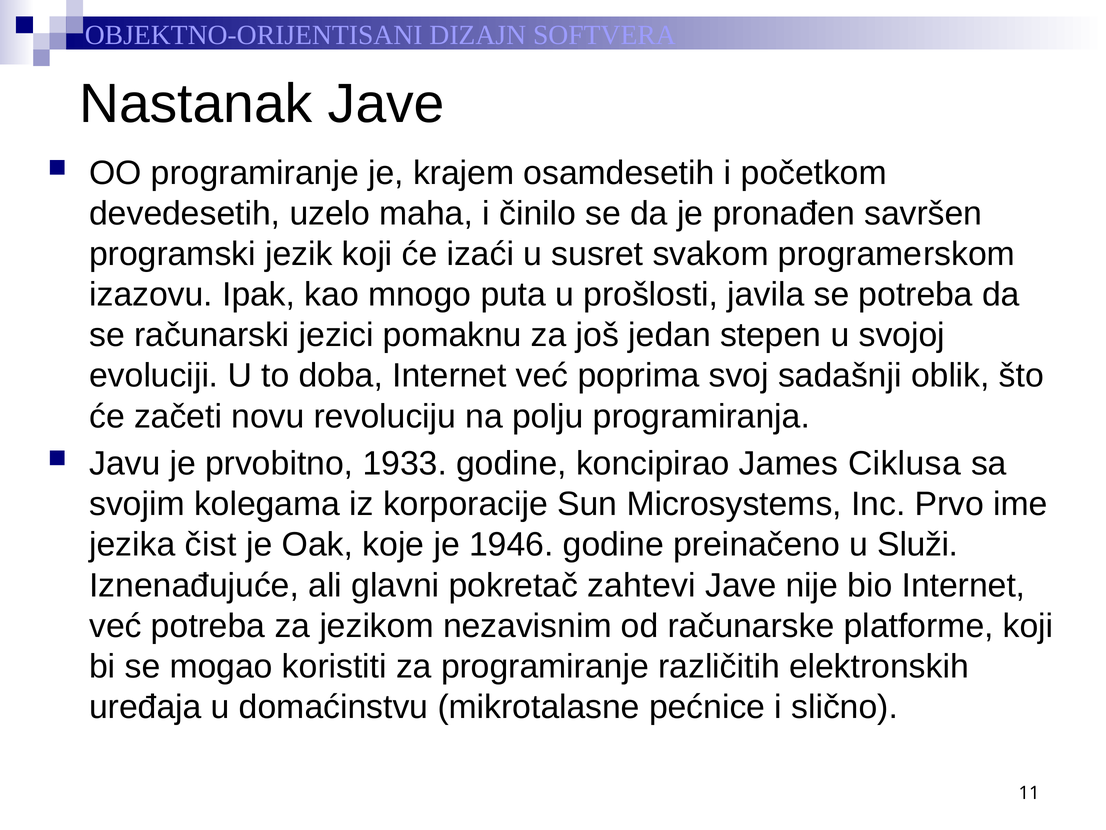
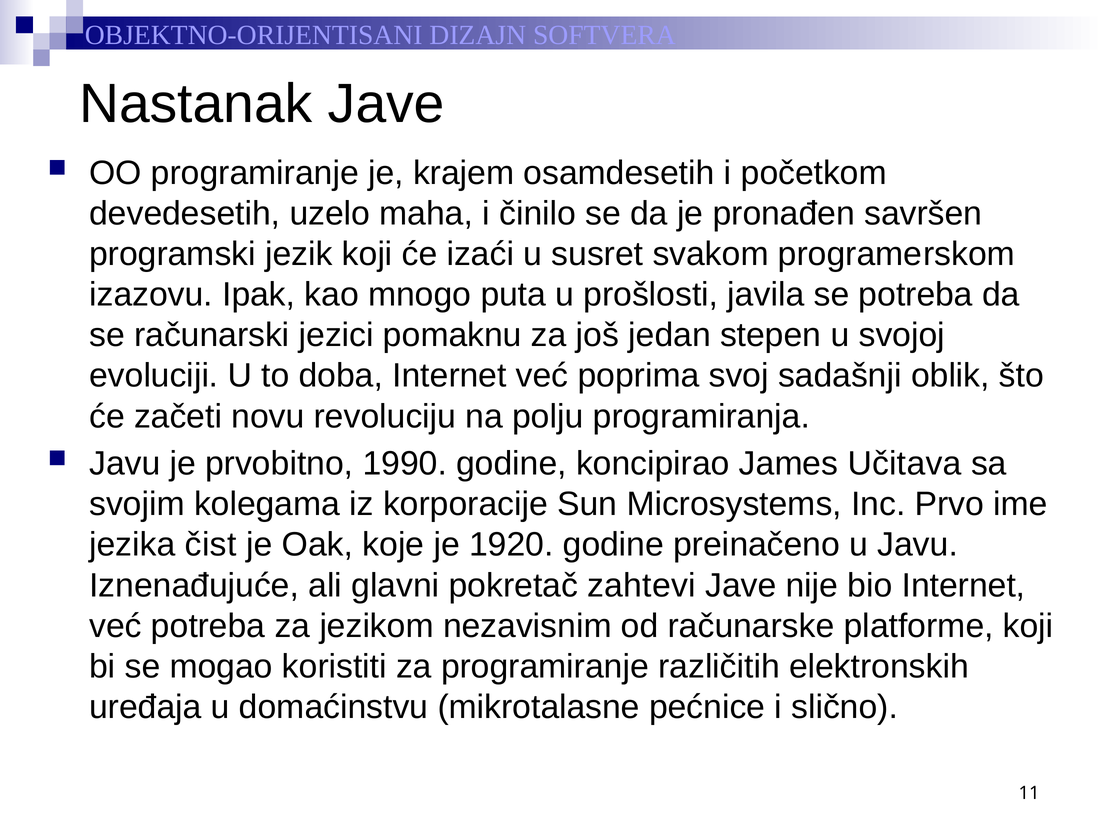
1933: 1933 -> 1990 (405, 463)
Ciklusa: Ciklusa -> Učitava (905, 463)
1946: 1946 -> 1920 (511, 544)
u Služi: Služi -> Javu (918, 544)
